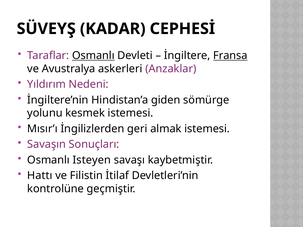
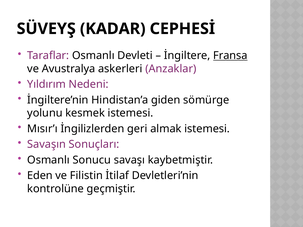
Osmanlı underline: present -> none (93, 56)
Isteyen: Isteyen -> Sonucu (92, 160)
Hattı: Hattı -> Eden (40, 176)
